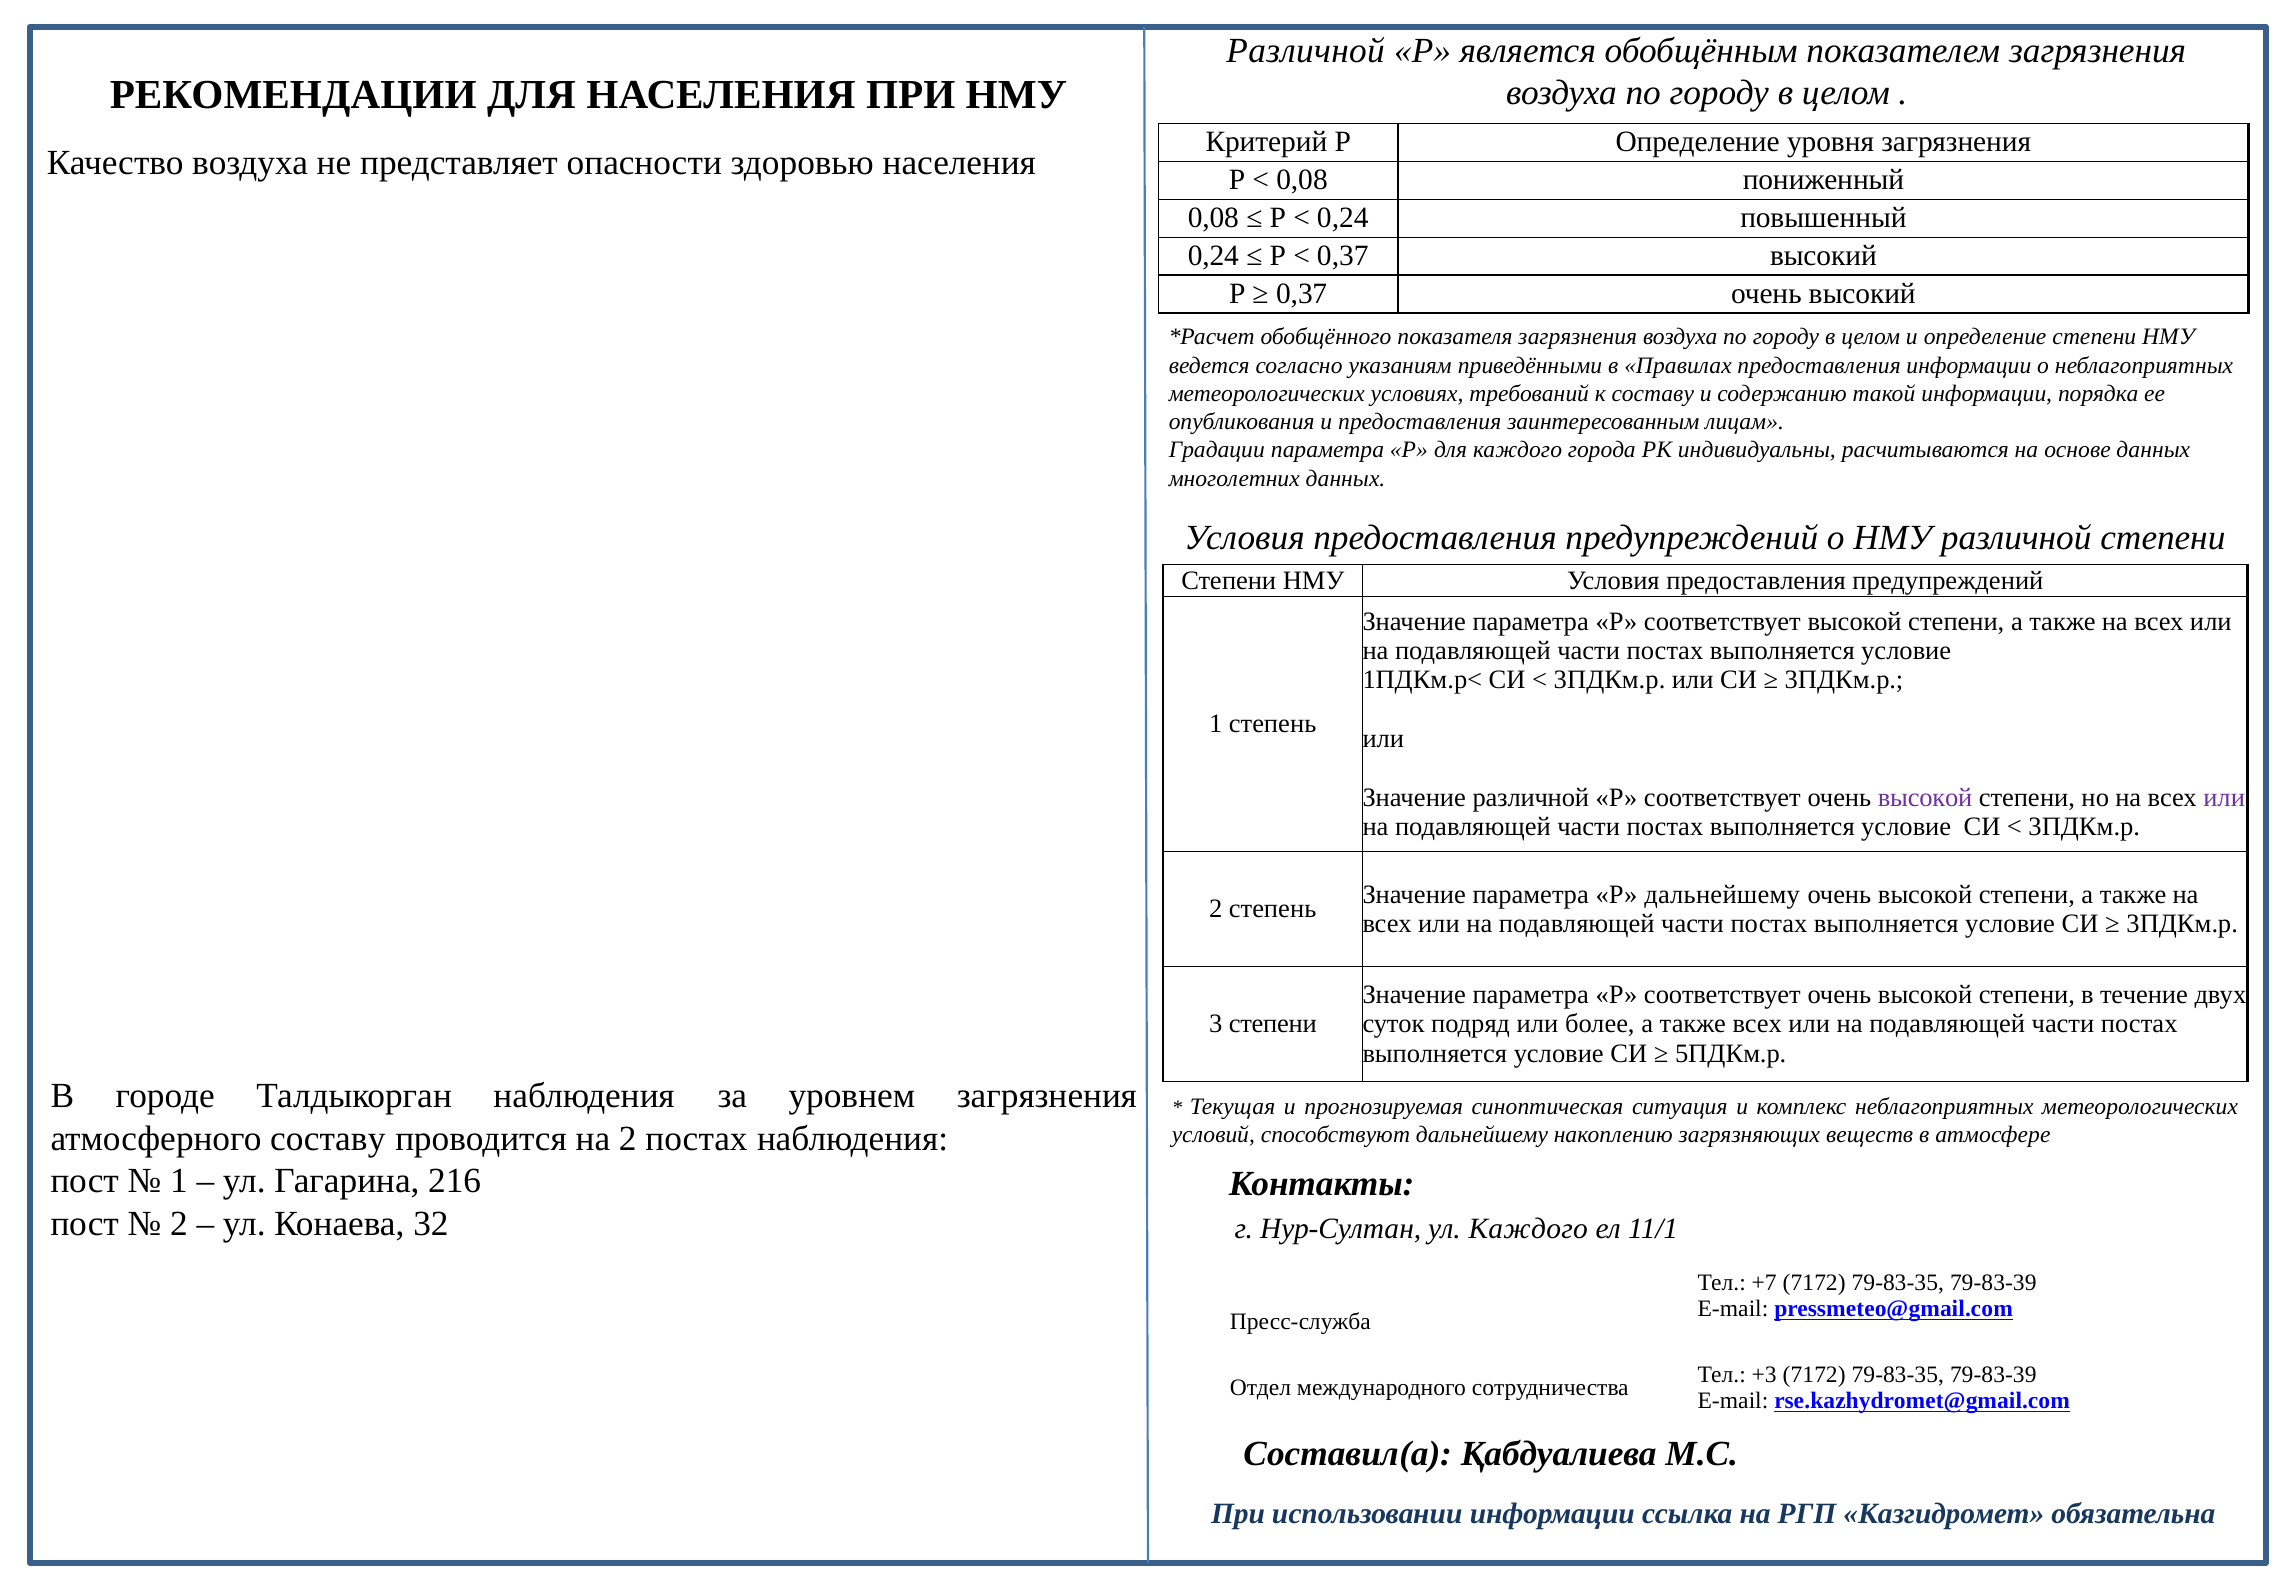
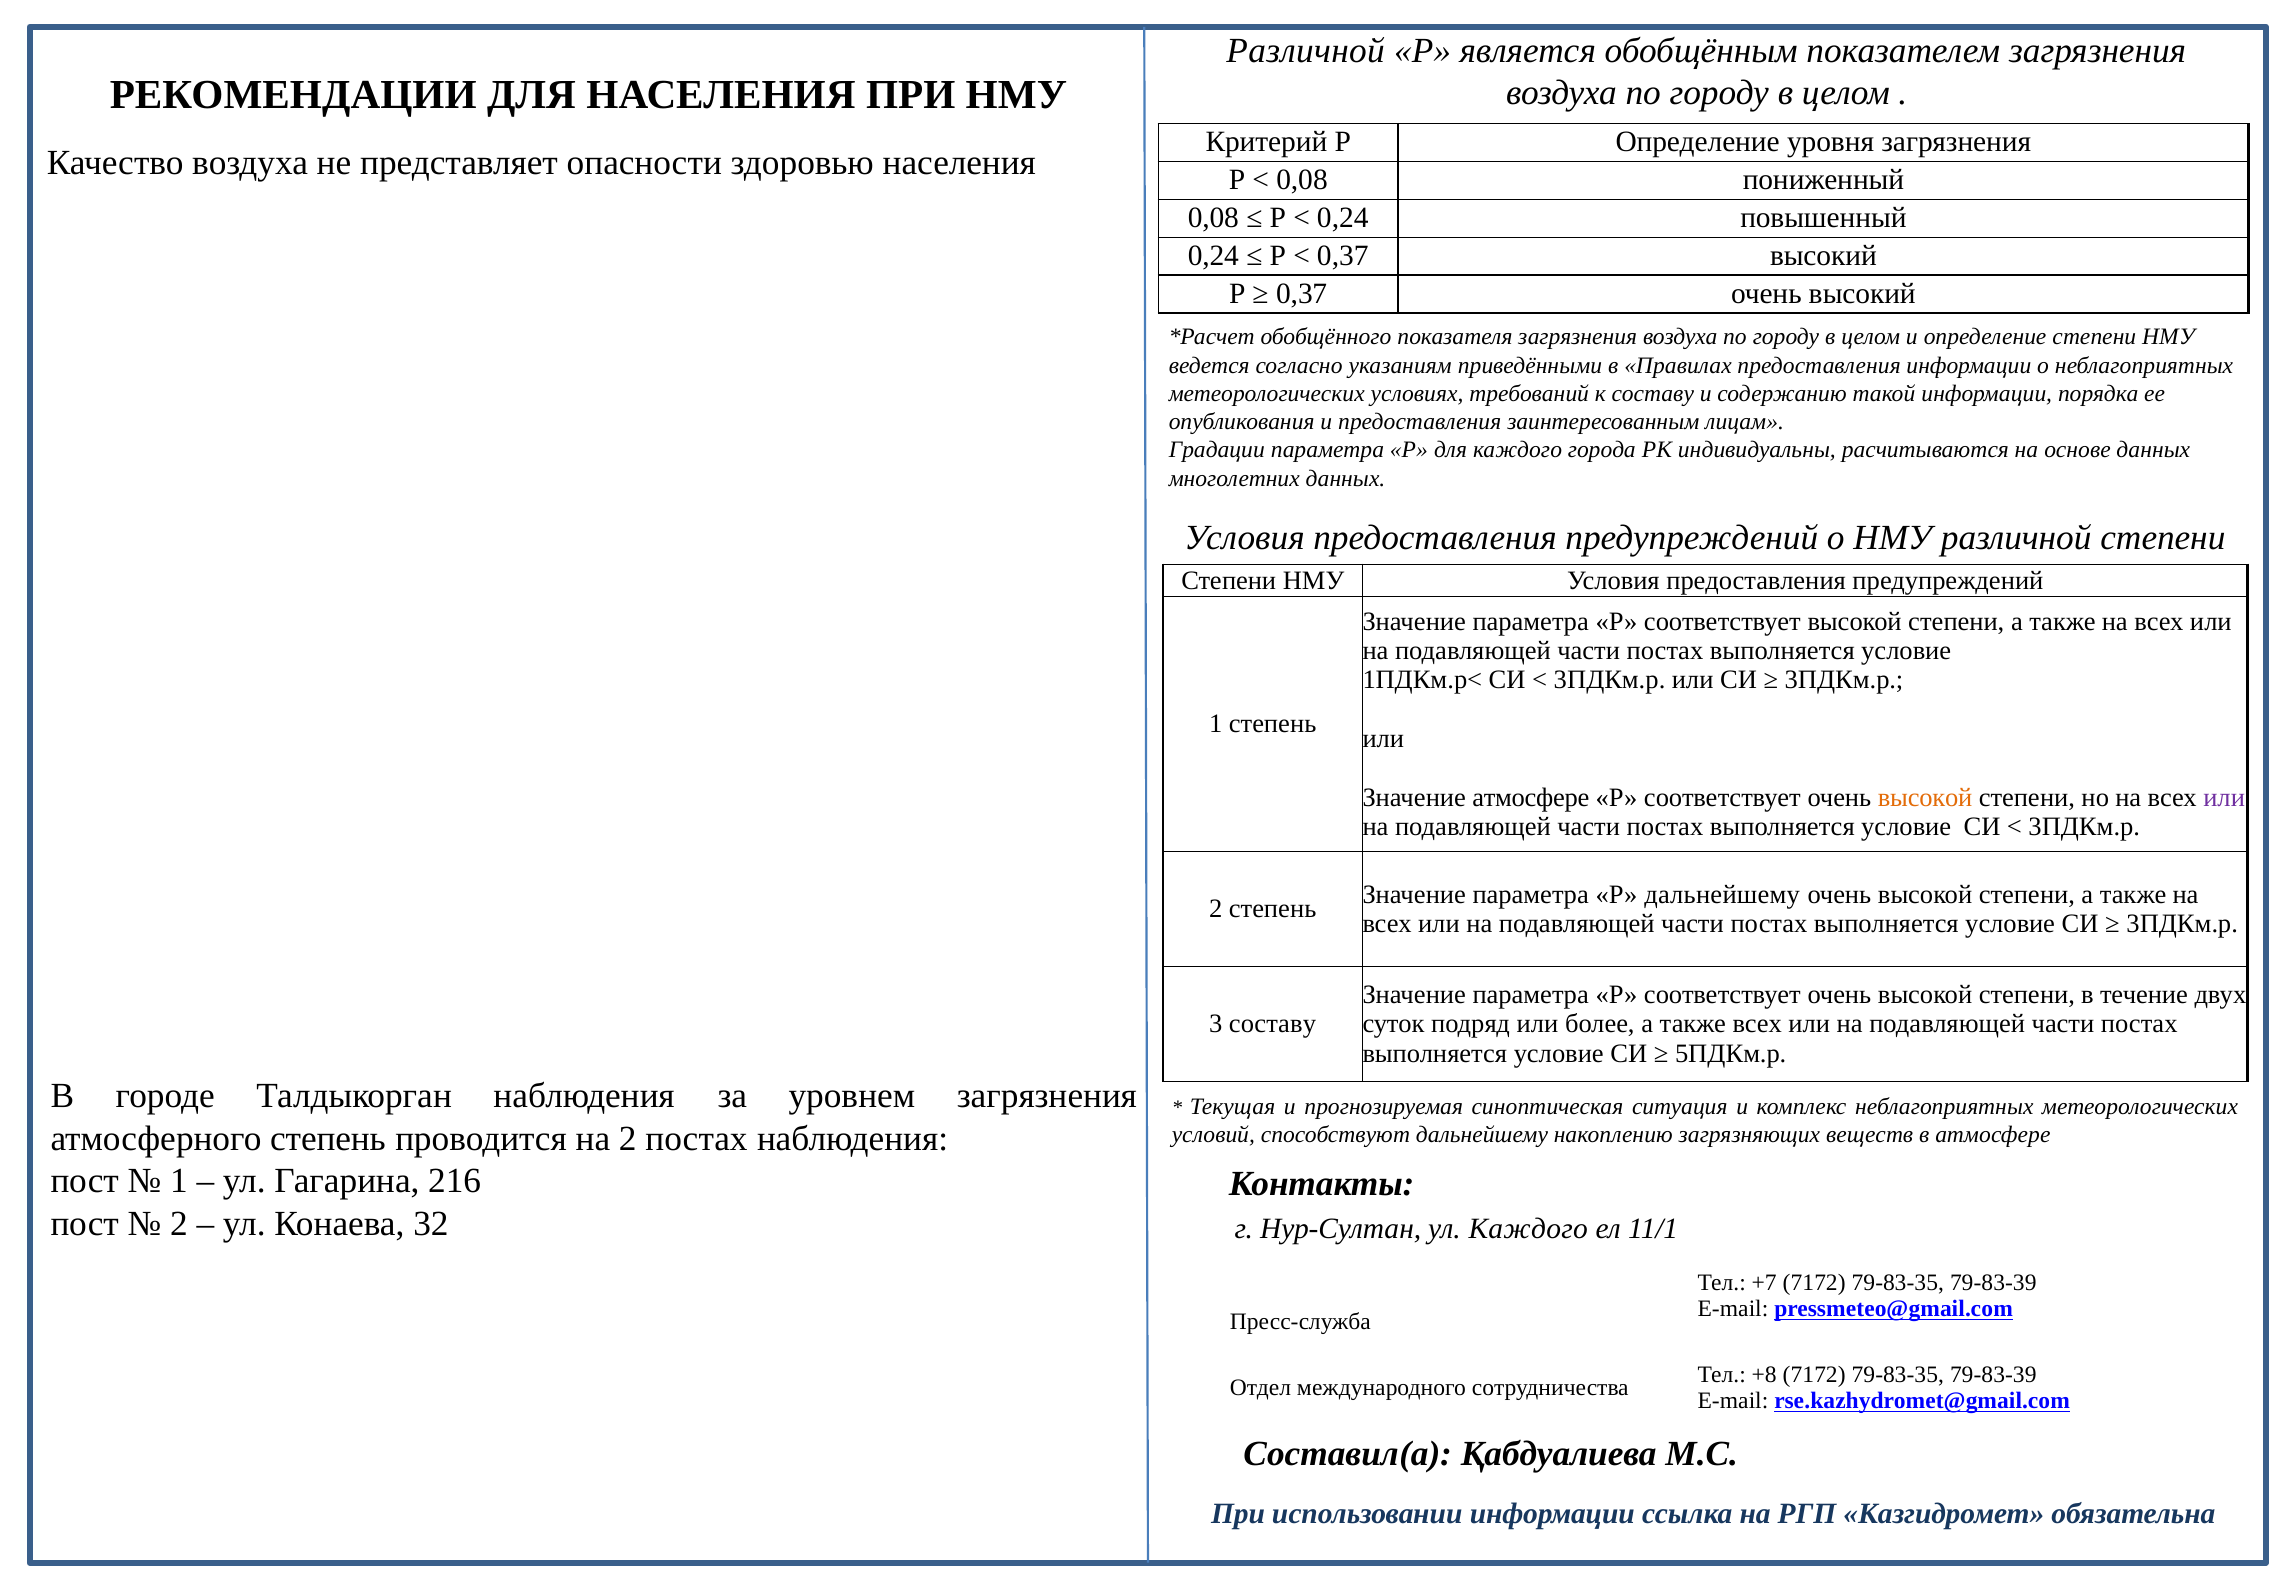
Значение различной: различной -> атмосфере (1531, 797)
высокой colour: purple -> orange (1925, 797)
3 степени: степени -> составу (1273, 1024)
атмосферного составу: составу -> степень (328, 1138)
+3: +3 -> +8 (1764, 1374)
